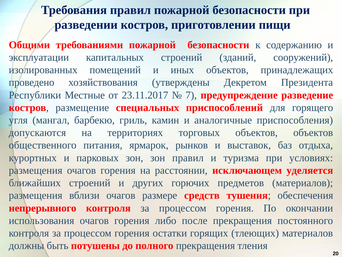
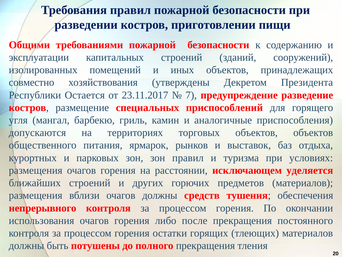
проведено: проведено -> совместно (32, 82)
Местные: Местные -> Остается (85, 95)
очагов размере: размере -> должны (160, 195)
